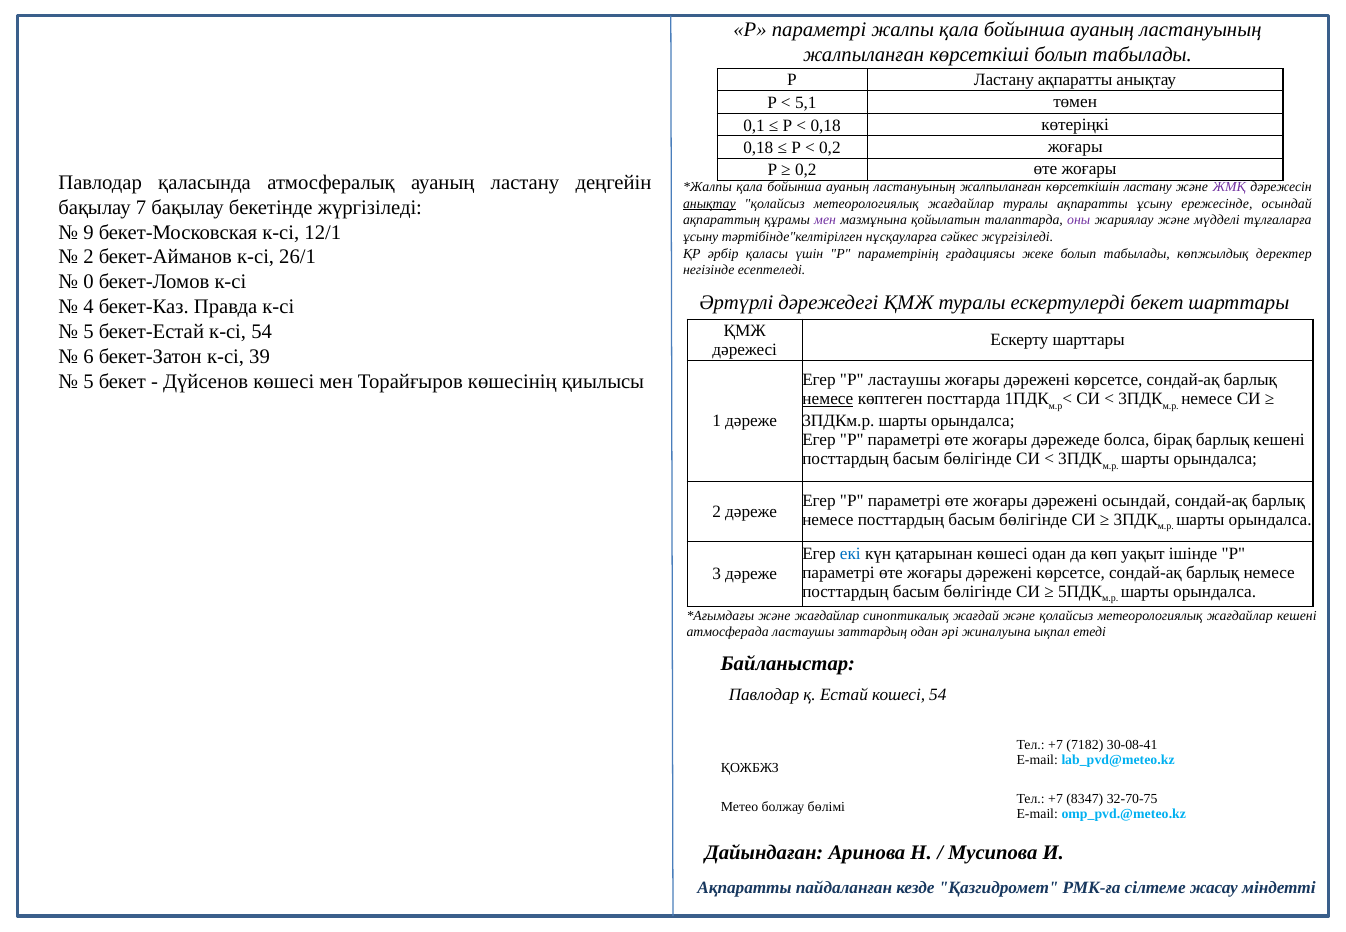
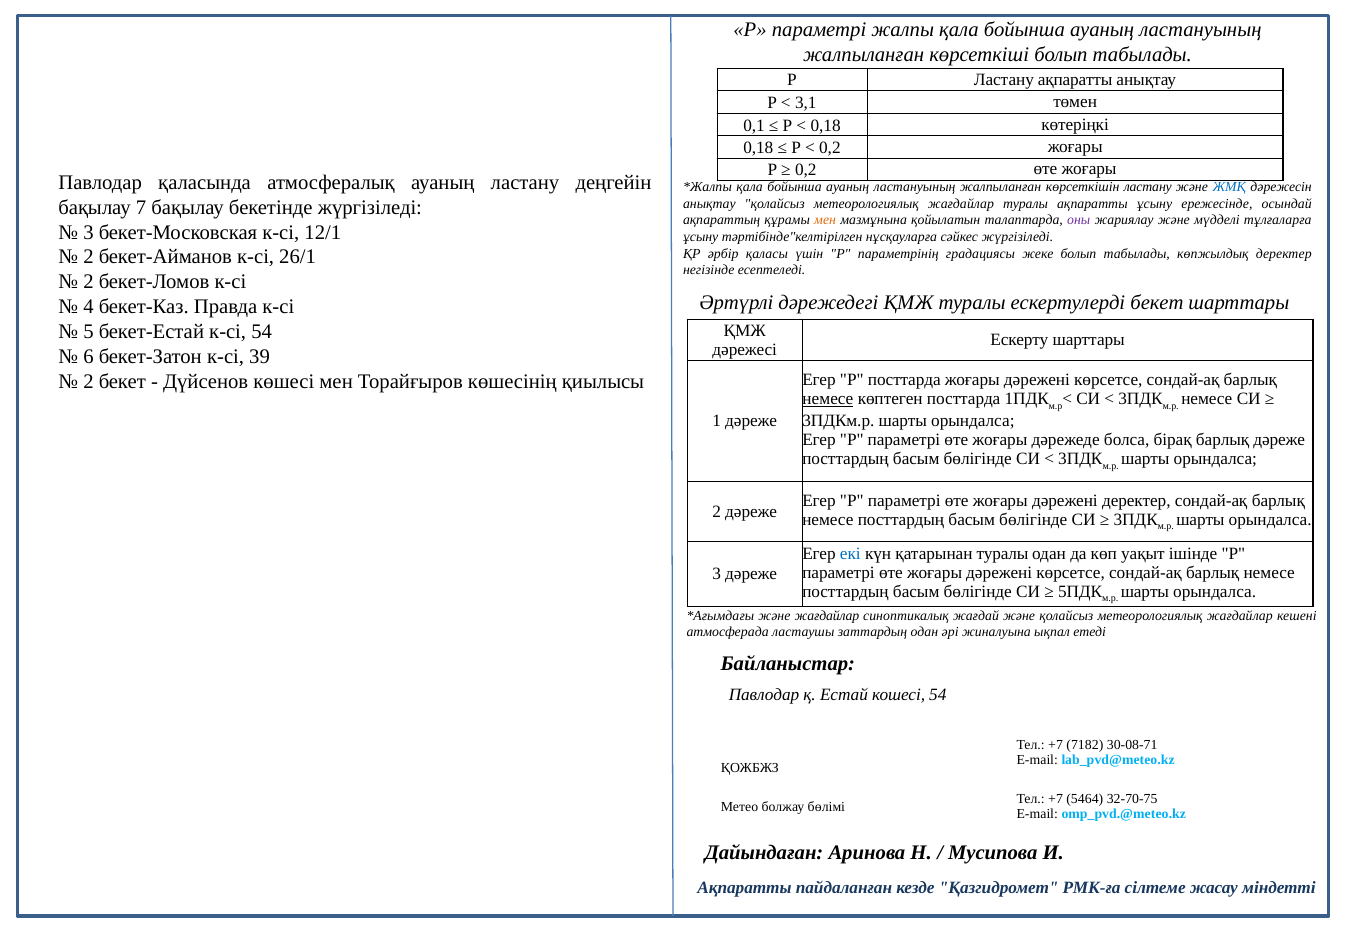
5,1: 5,1 -> 3,1 (806, 103)
ЖМҚ colour: purple -> blue (1229, 187)
анықтау underline: present -> none (709, 204)
мен colour: purple -> orange (825, 220)
9: 9 -> 3 (88, 232)
0: 0 -> 2 (88, 282)
5: 5 -> 2 (88, 381)
Р ластаушы: ластаушы -> посттарда (904, 380)
барлық кешені: кешені -> дәреже (1279, 440)
дәрежені осындай: осындай -> деректер (1136, 501)
қатарынан көшесі: көшесі -> туралы (1002, 554)
30-08-41: 30-08-41 -> 30-08-71 (1132, 745)
8347: 8347 -> 5464 (1085, 799)
